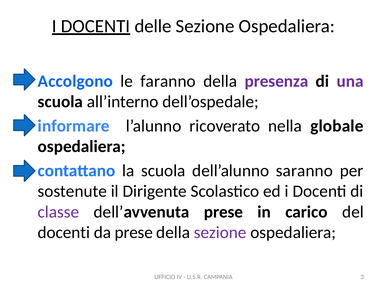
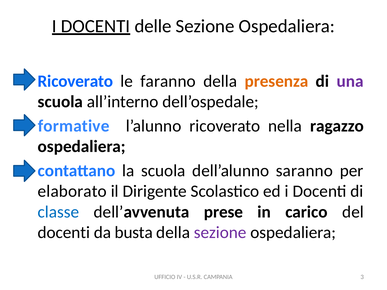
Accolgono: Accolgono -> Ricoverato (75, 81)
presenza colour: purple -> orange (276, 81)
informare: informare -> formative (74, 126)
globale: globale -> ragazzo (337, 126)
sostenute: sostenute -> elaborato (72, 191)
classe colour: purple -> blue (58, 212)
da prese: prese -> busta (134, 233)
